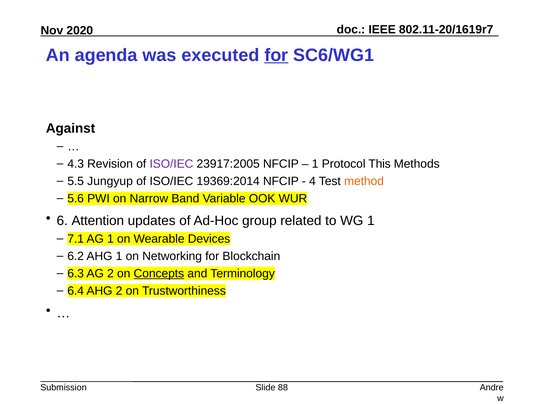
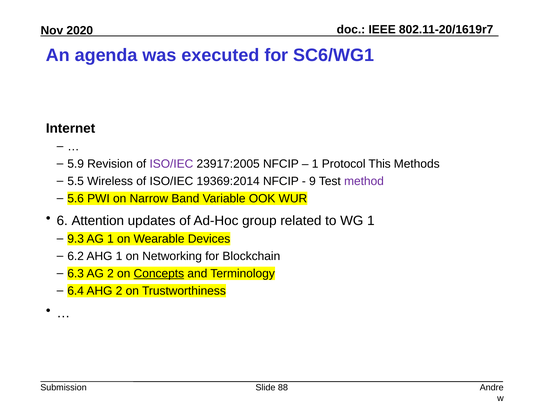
for underline: present -> none (276, 55)
Against: Against -> Internet (71, 129)
4.3: 4.3 -> 5.9 (76, 164)
Jungyup: Jungyup -> Wireless (110, 181)
4: 4 -> 9 (312, 181)
method colour: orange -> purple (364, 181)
7.1: 7.1 -> 9.3 (76, 239)
